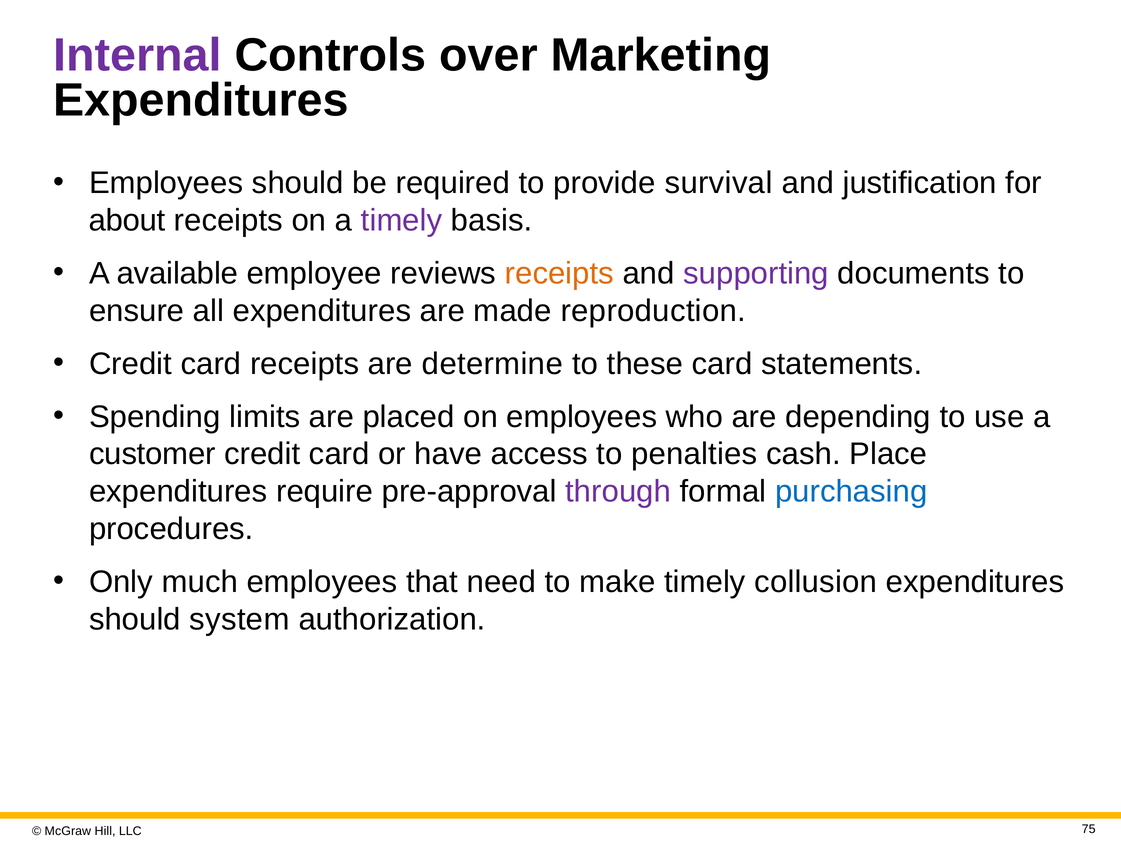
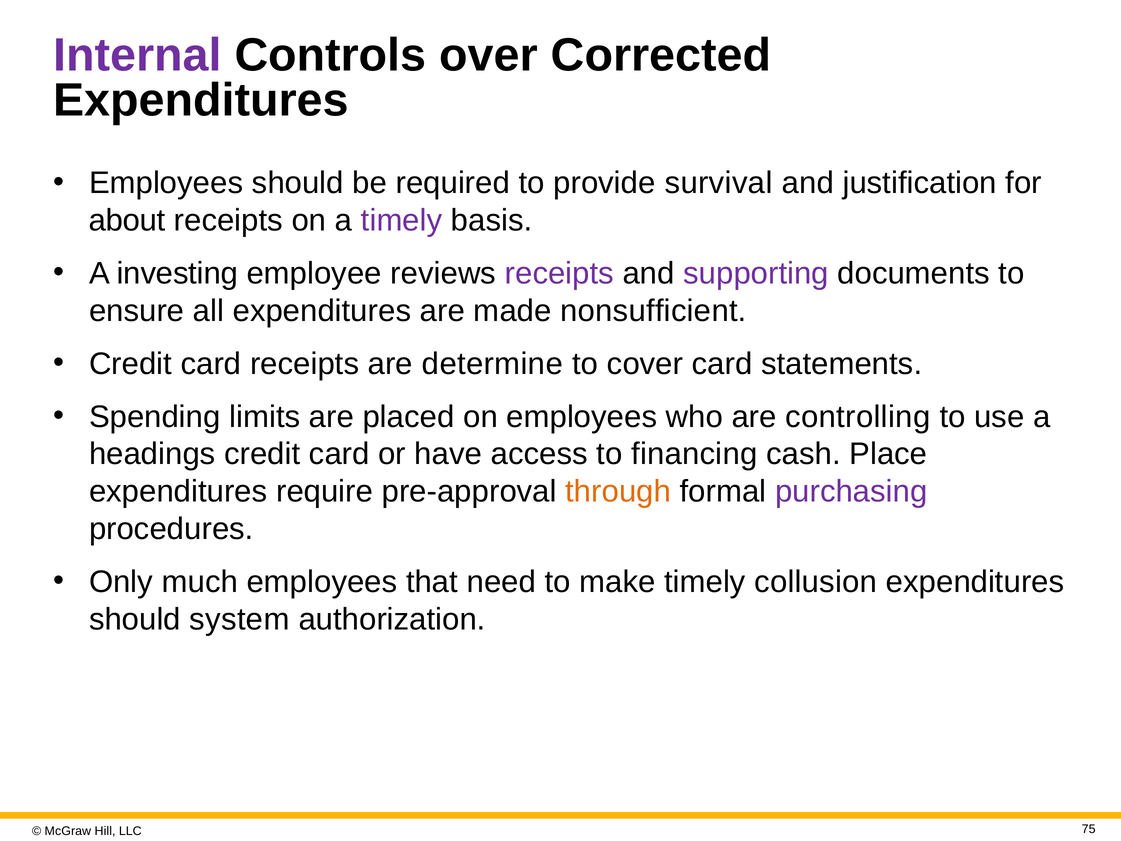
Marketing: Marketing -> Corrected (661, 55)
available: available -> investing (177, 273)
receipts colour: orange -> purple (559, 273)
reproduction: reproduction -> nonsufficient (653, 311)
these: these -> cover (645, 364)
depending: depending -> controlling (858, 417)
customer: customer -> headings (152, 454)
penalties: penalties -> financing (694, 454)
through colour: purple -> orange (618, 491)
purchasing colour: blue -> purple (851, 491)
